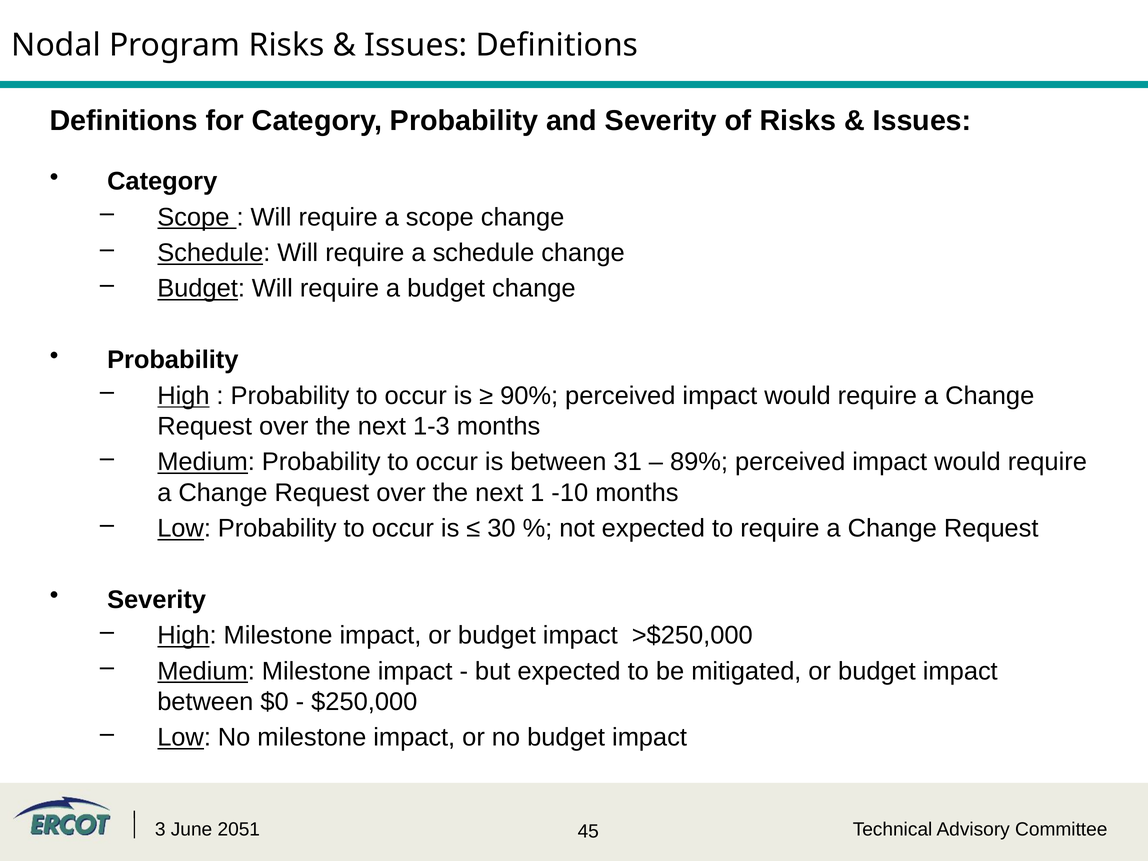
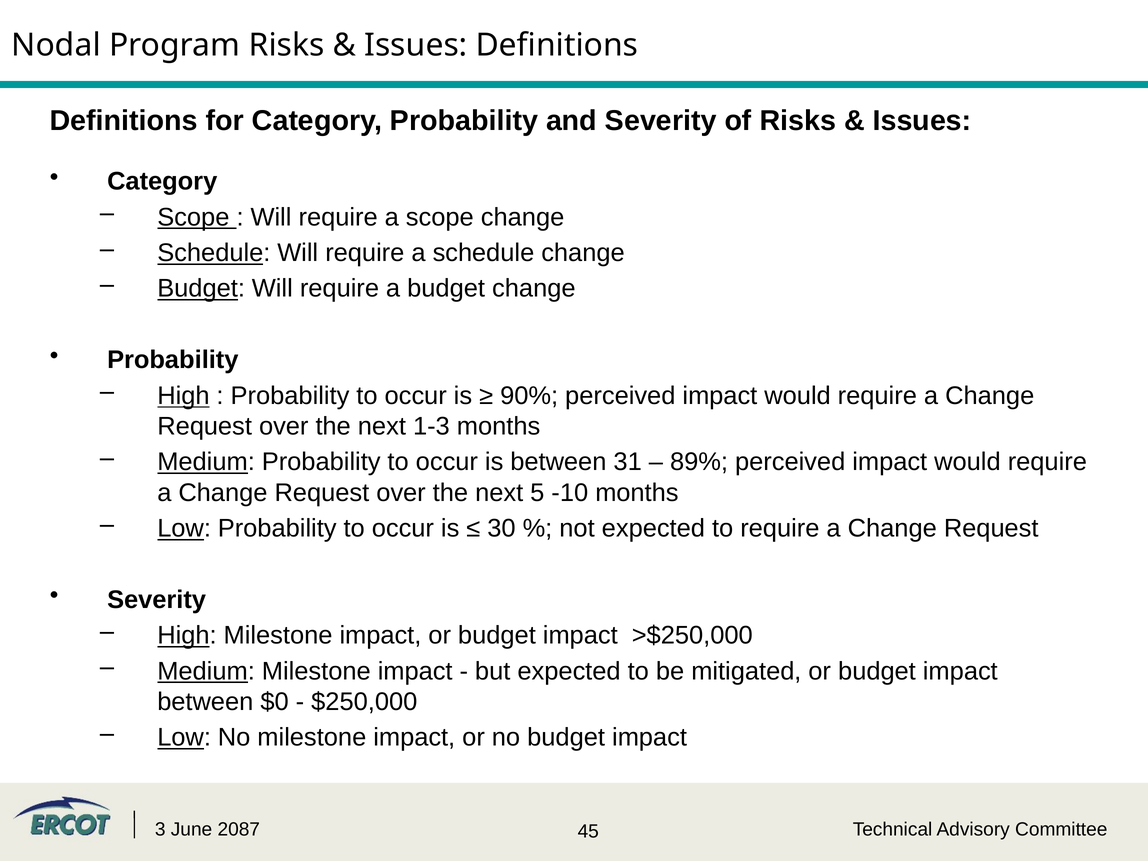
1: 1 -> 5 (537, 493)
2051: 2051 -> 2087 (239, 829)
